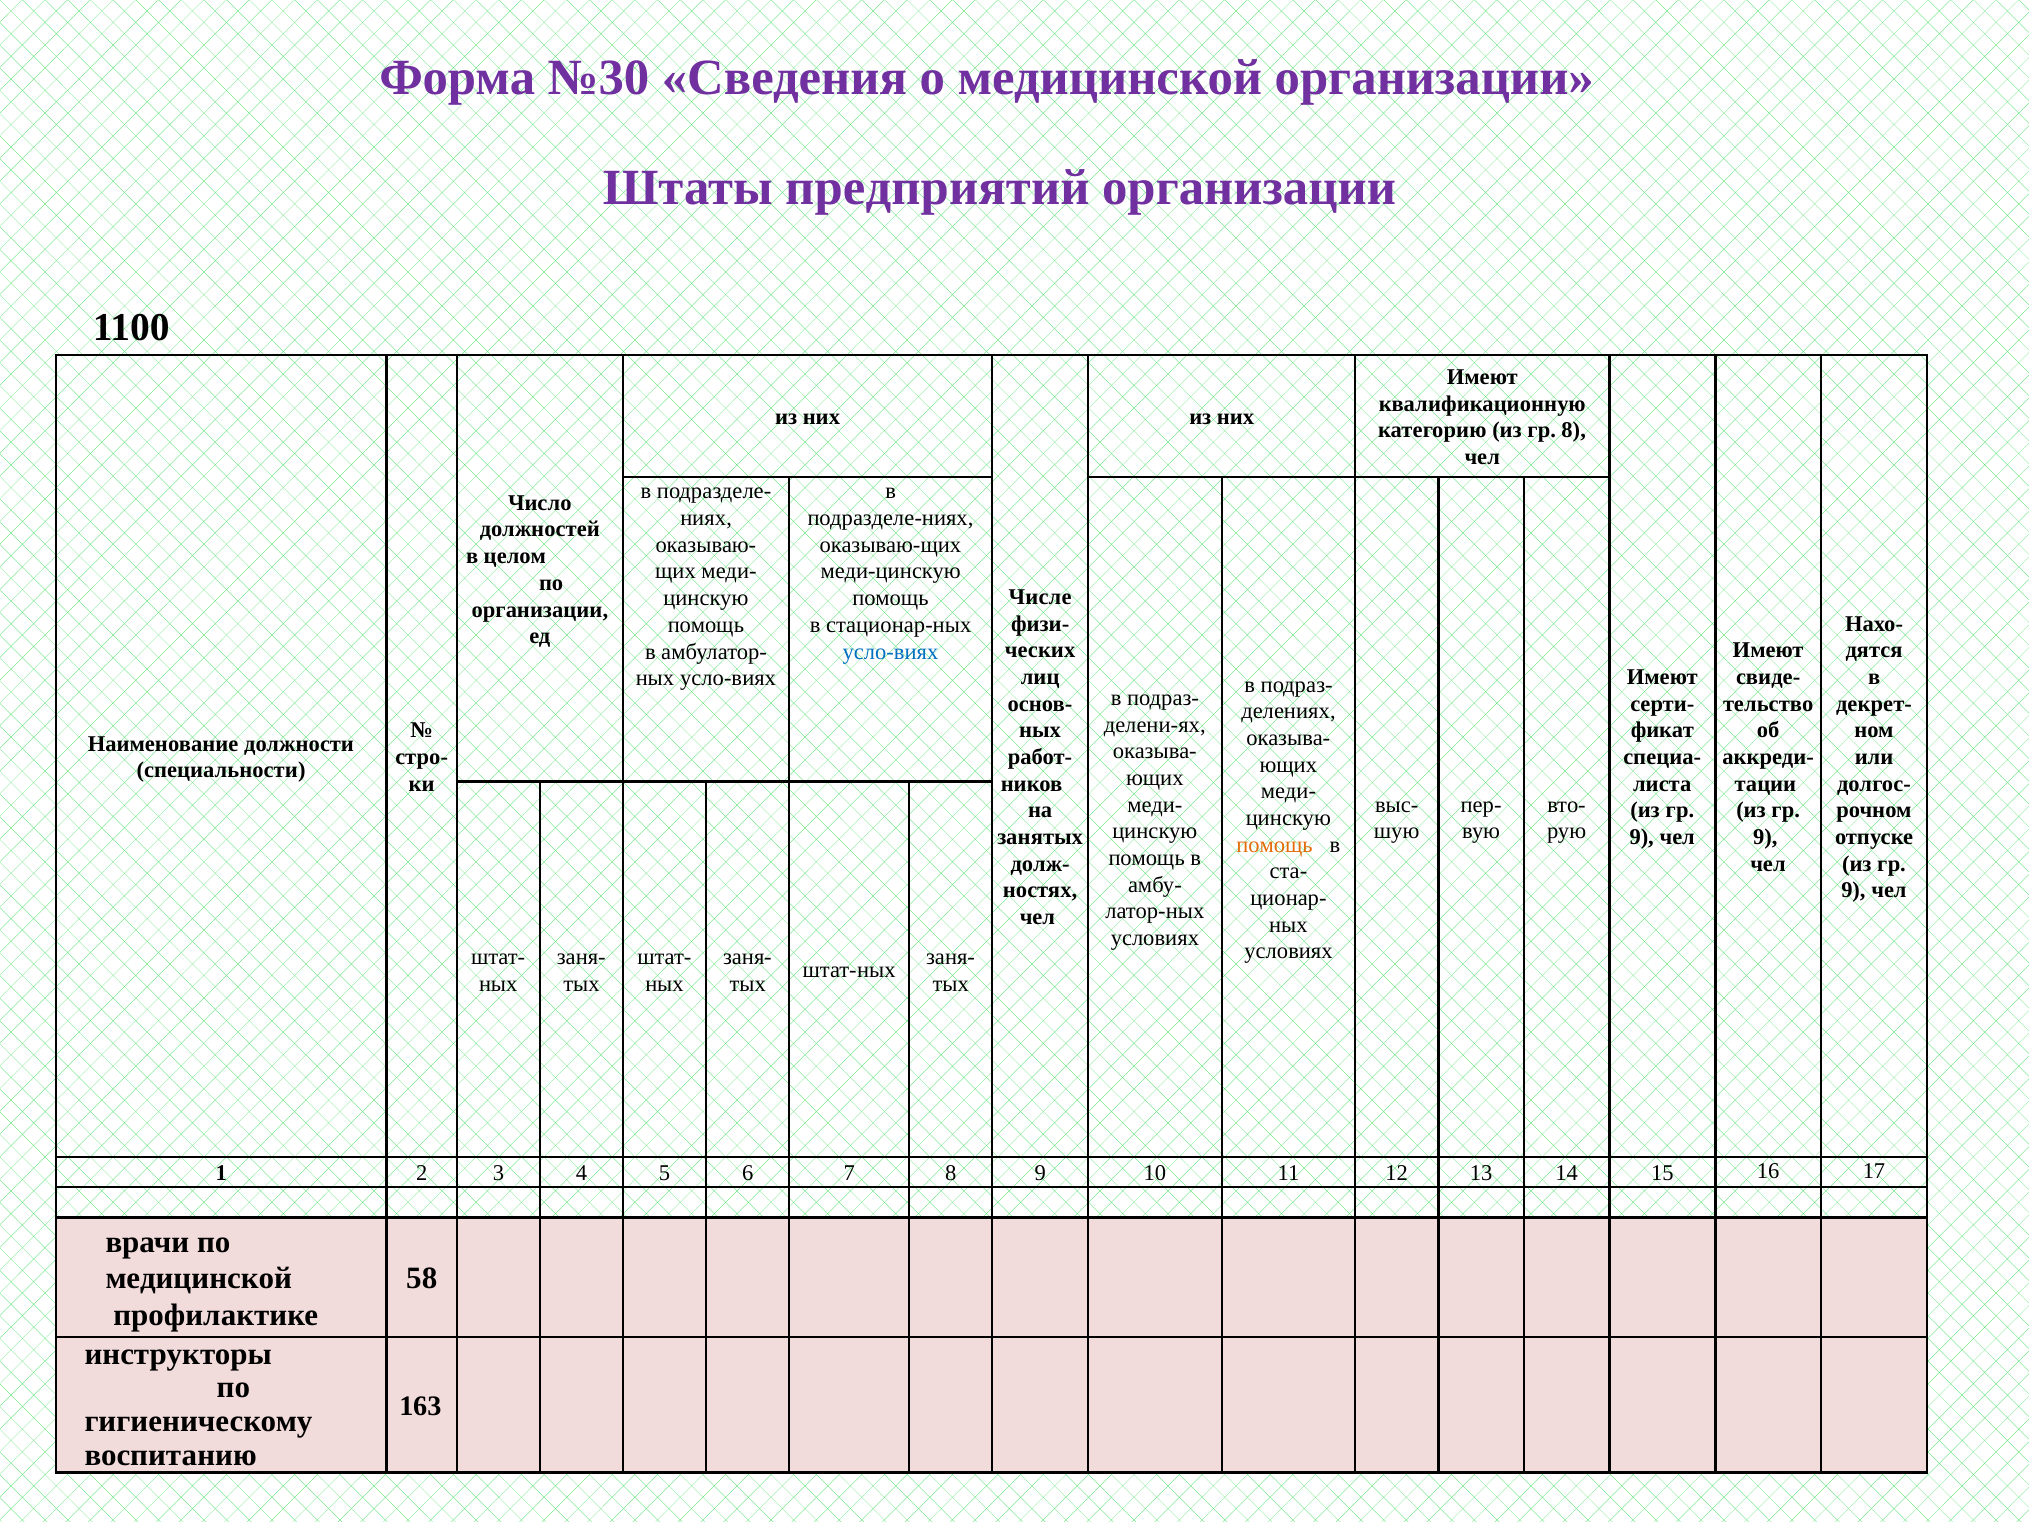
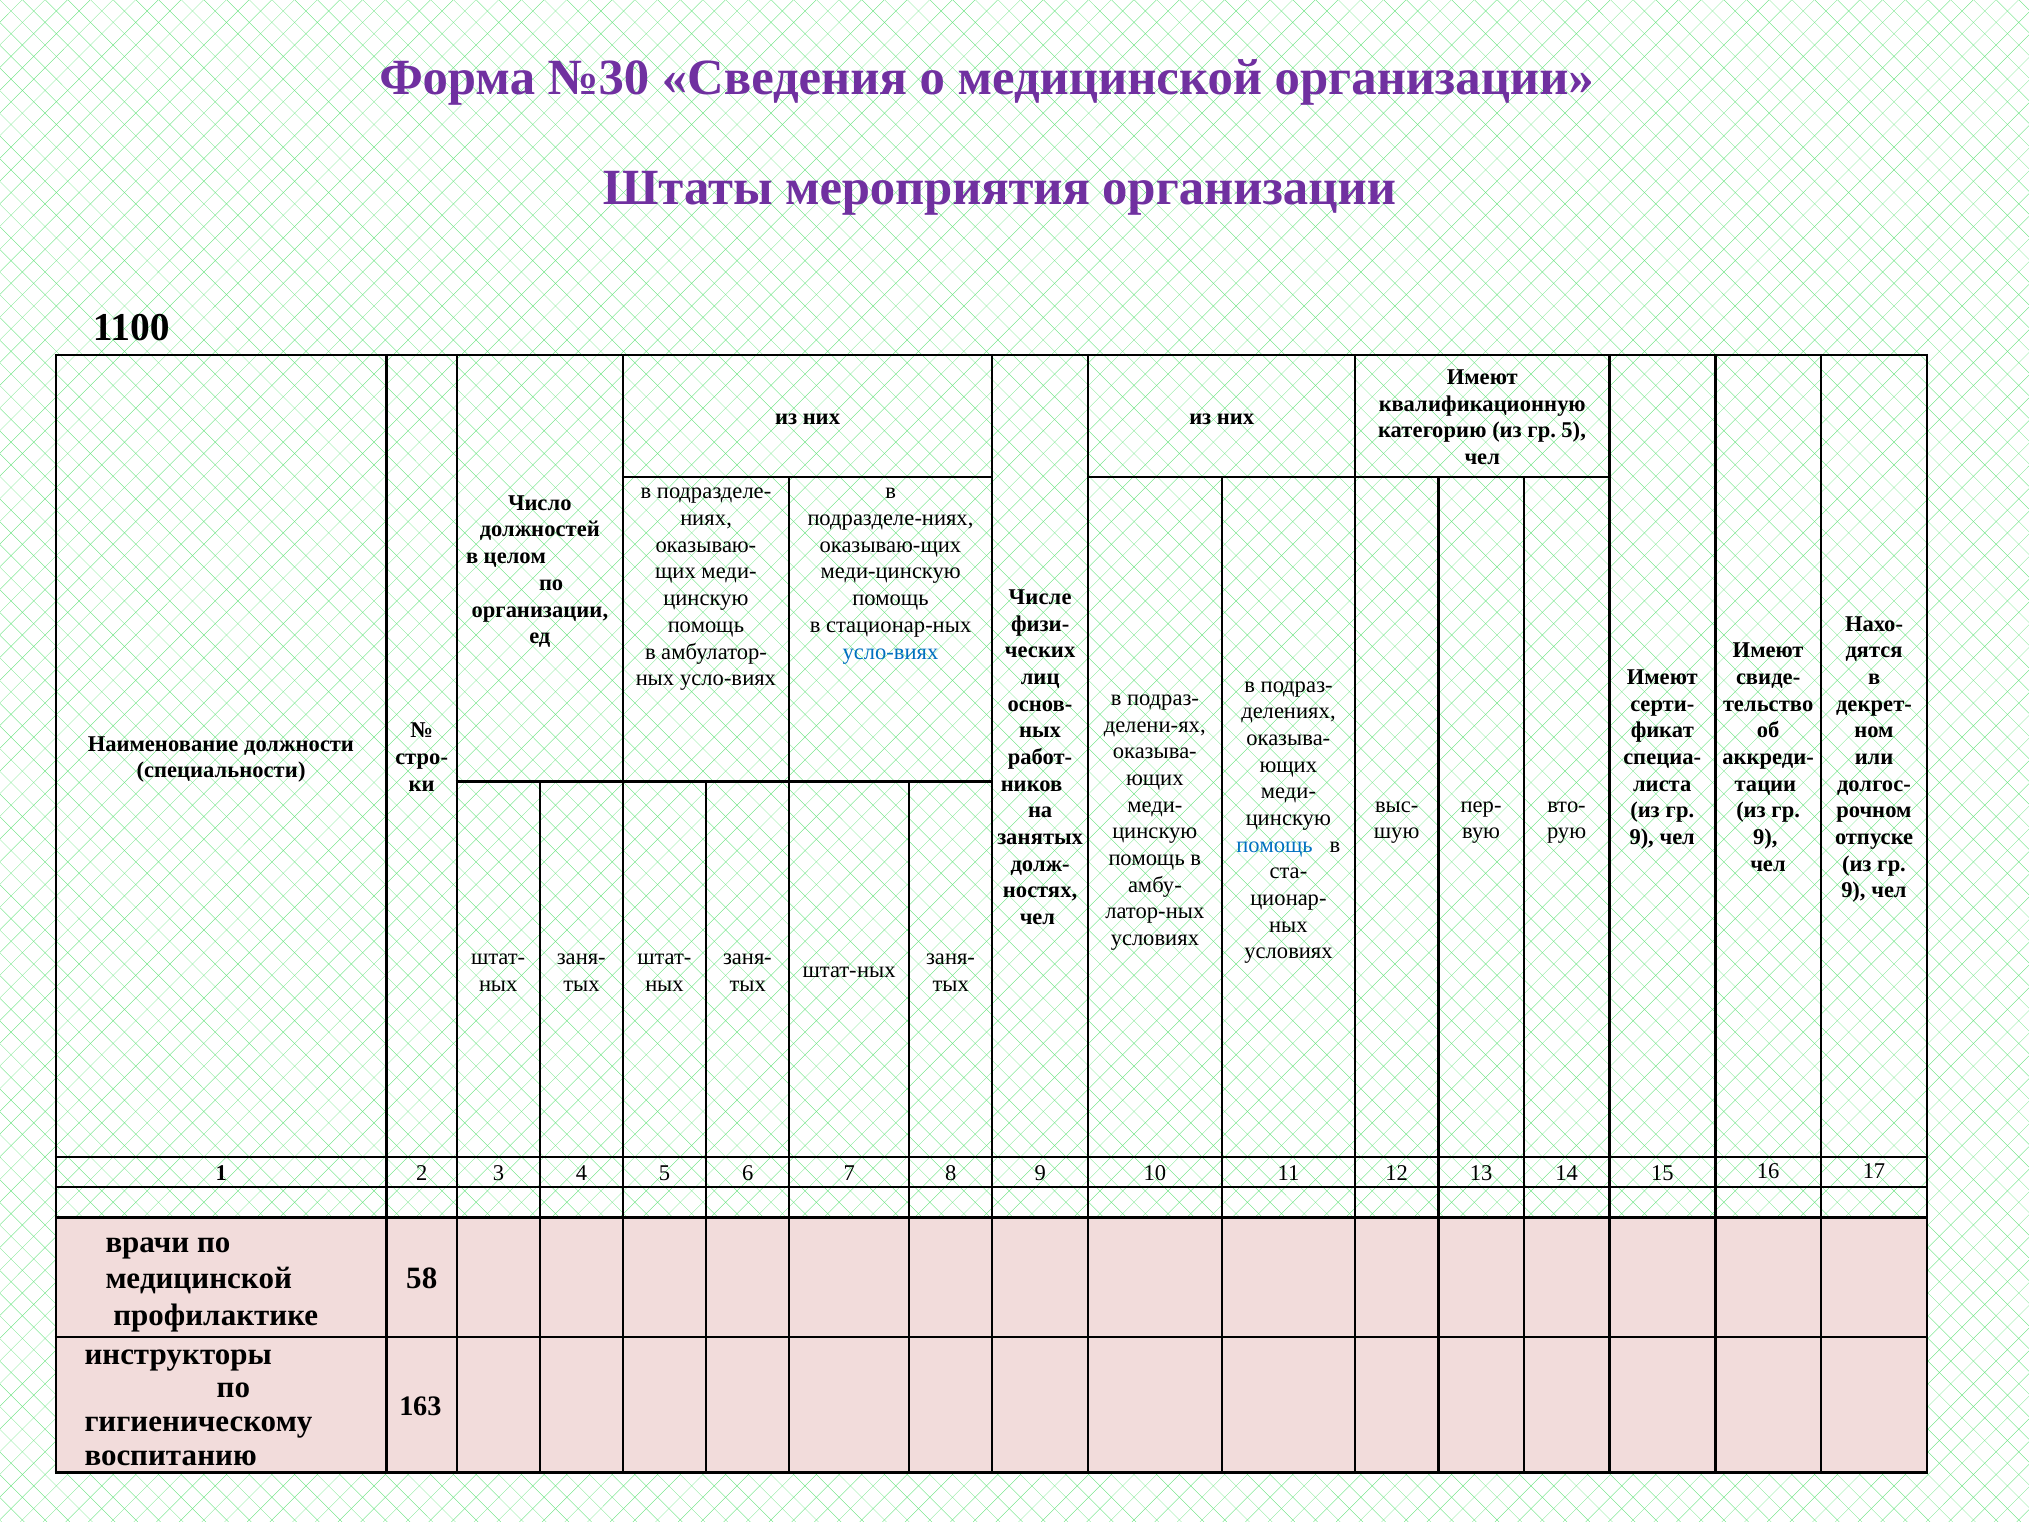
предприятий: предприятий -> мероприятия (938, 188)
гр 8: 8 -> 5 (1574, 430)
помощь colour: orange -> blue (1275, 845)
